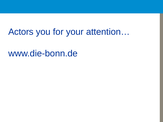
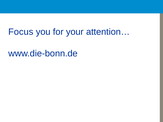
Actors: Actors -> Focus (21, 32)
